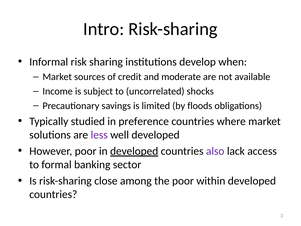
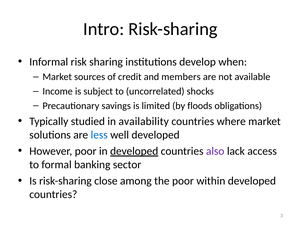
moderate: moderate -> members (181, 77)
preference: preference -> availability (144, 121)
less colour: purple -> blue (99, 135)
